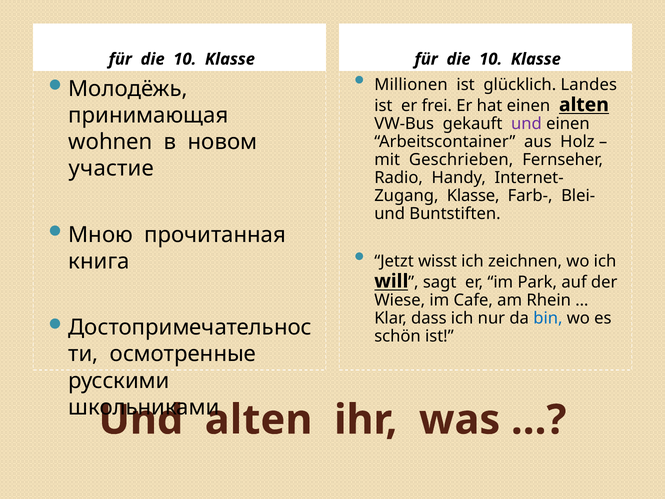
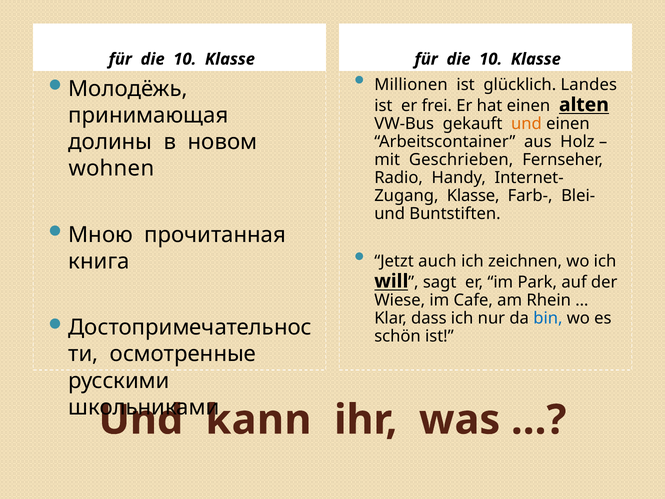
und colour: purple -> orange (526, 124)
wohnen: wohnen -> долины (110, 142)
участие: участие -> wohnen (111, 168)
wisst: wisst -> auch (437, 261)
Und alten: alten -> kann (258, 420)
